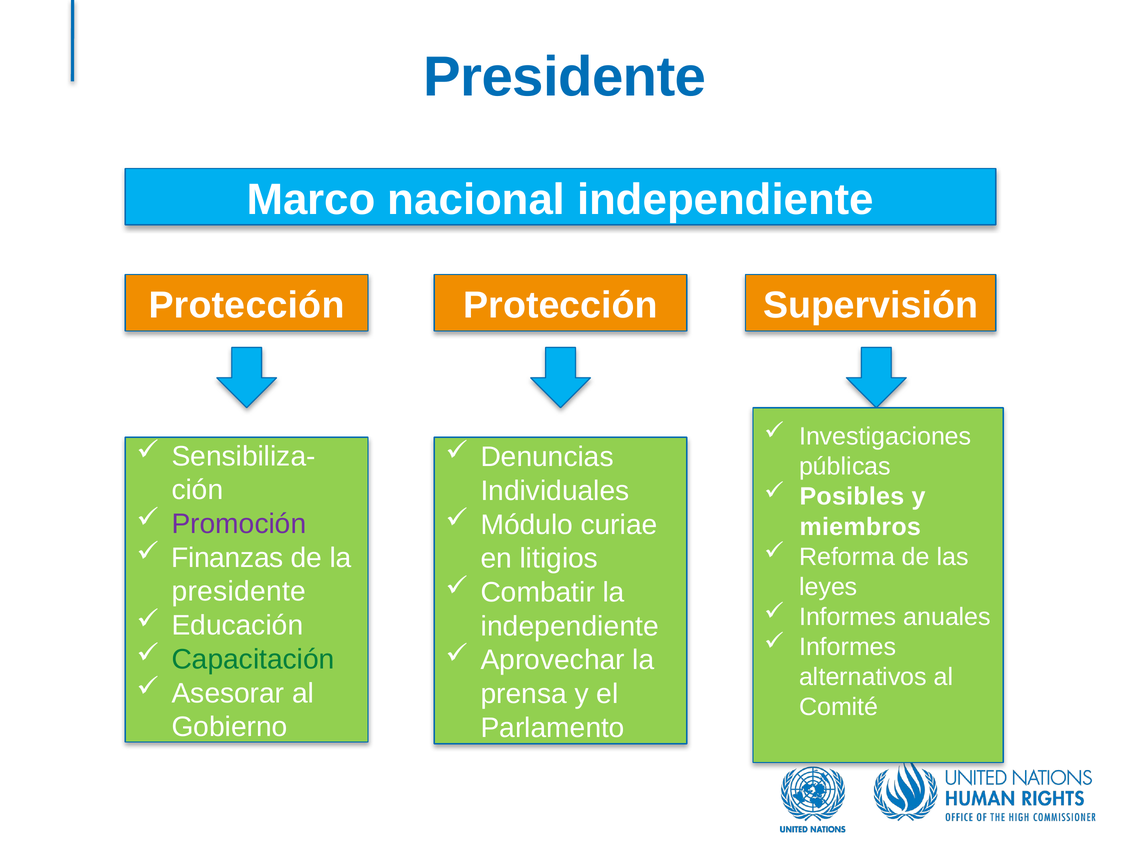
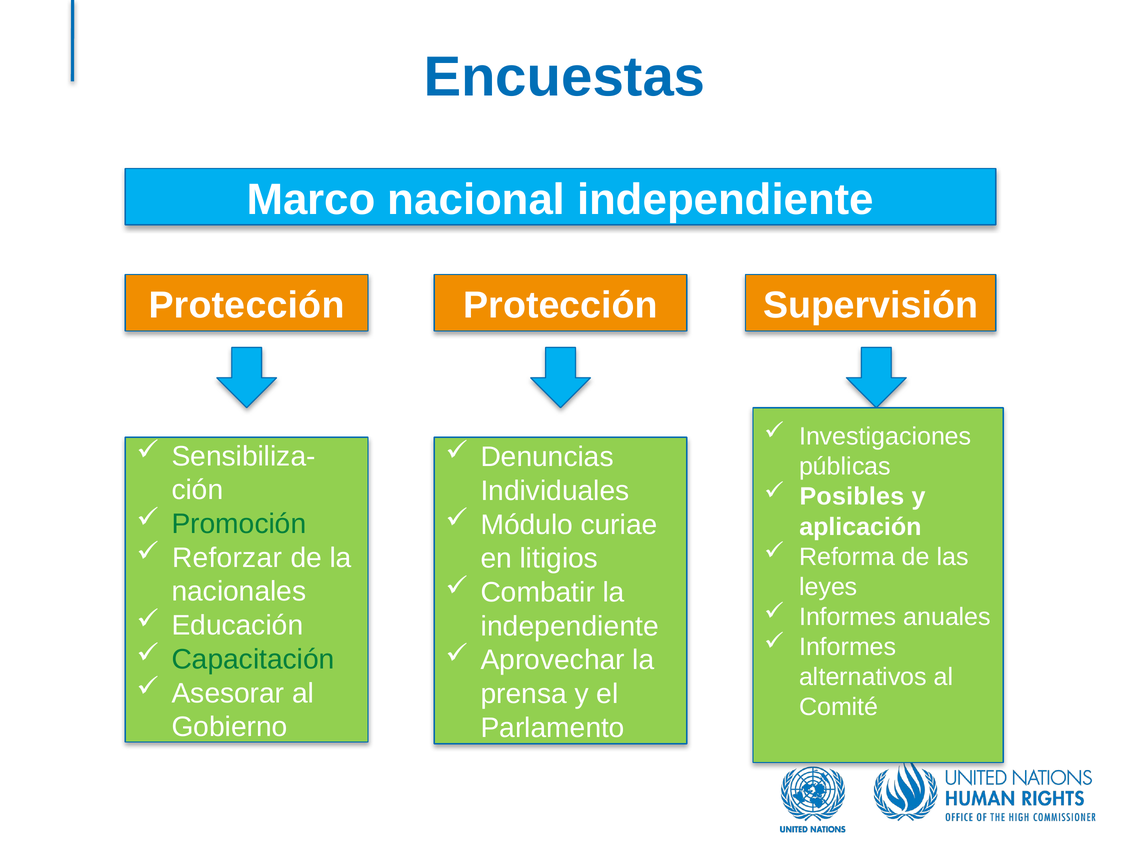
Presidente: Presidente -> Encuestas (564, 77)
Promoción colour: purple -> green (239, 524)
miembros: miembros -> aplicación (860, 527)
Finanzas: Finanzas -> Reforzar (227, 558)
presidente: presidente -> nacionales (239, 592)
